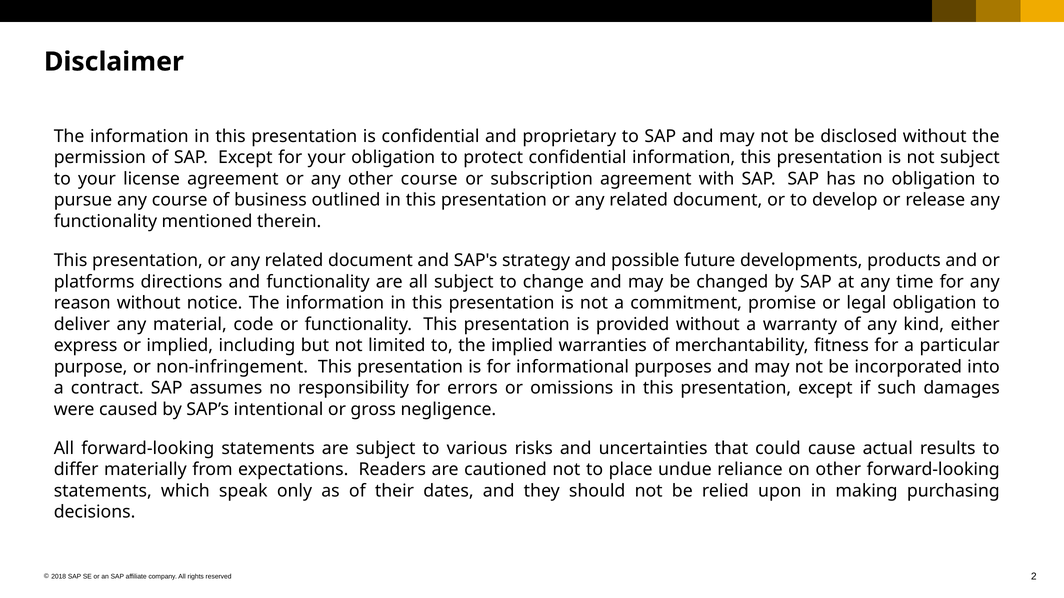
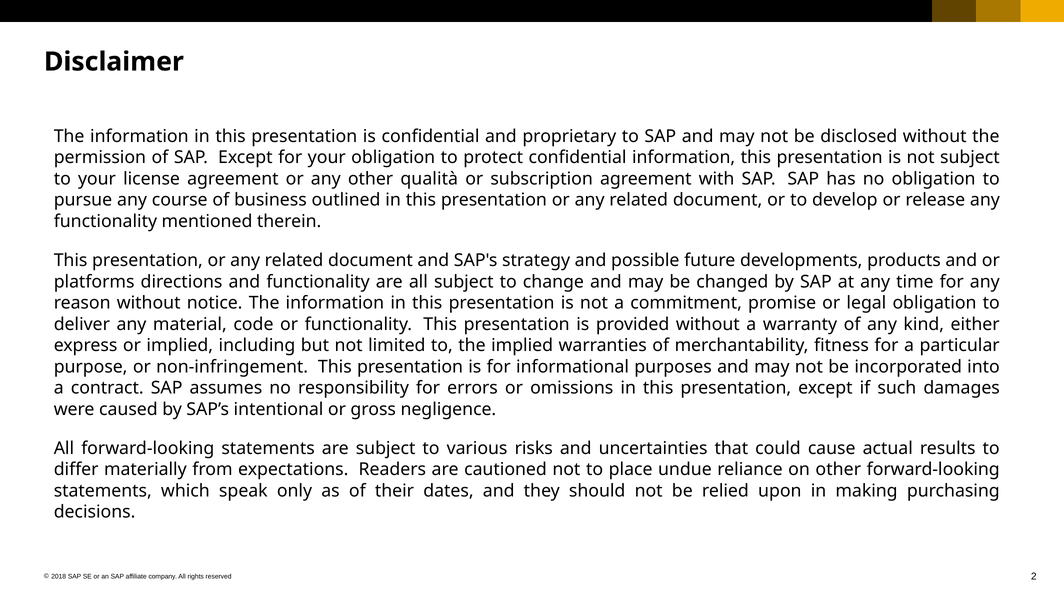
other course: course -> qualità (429, 179)
